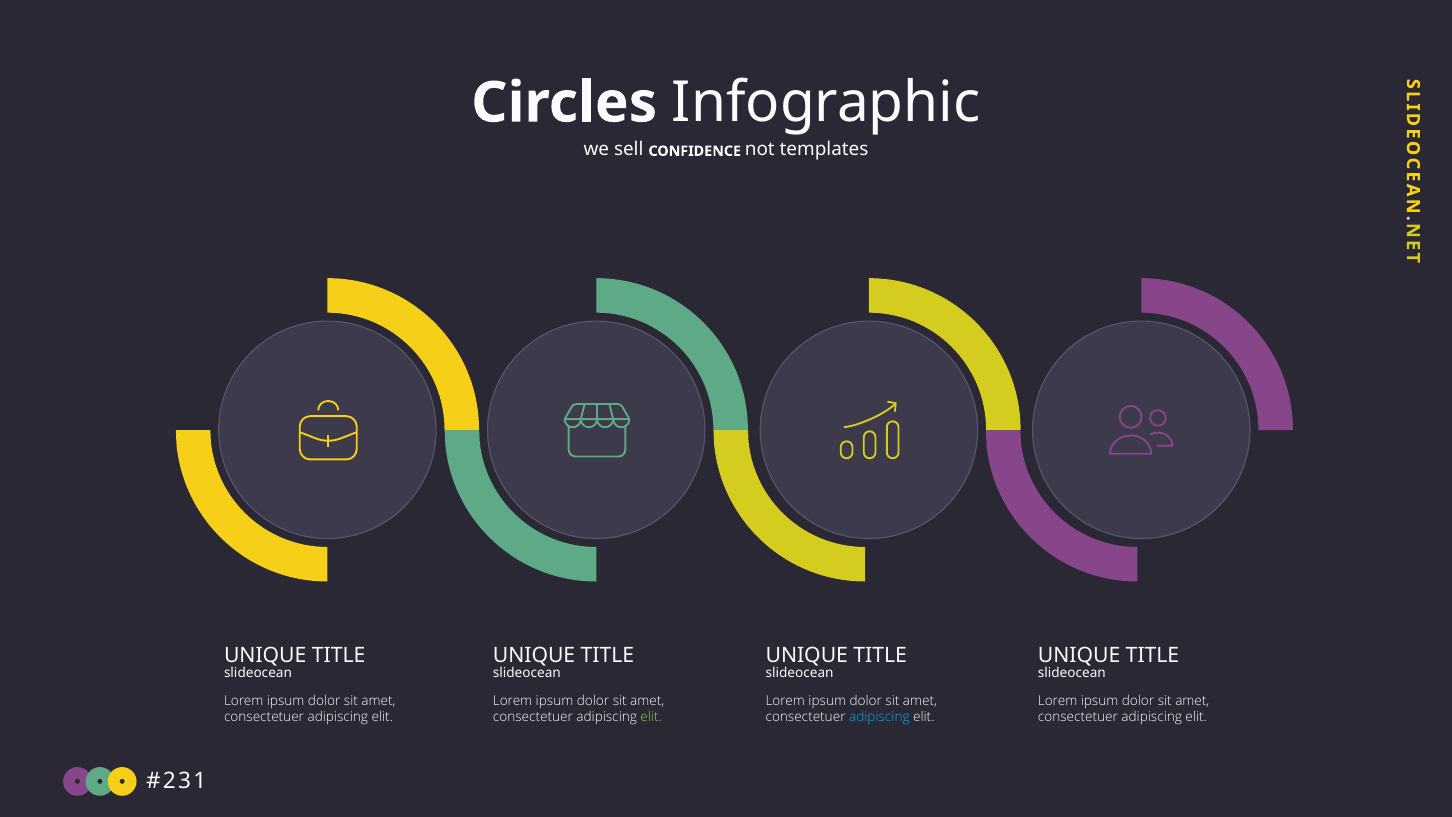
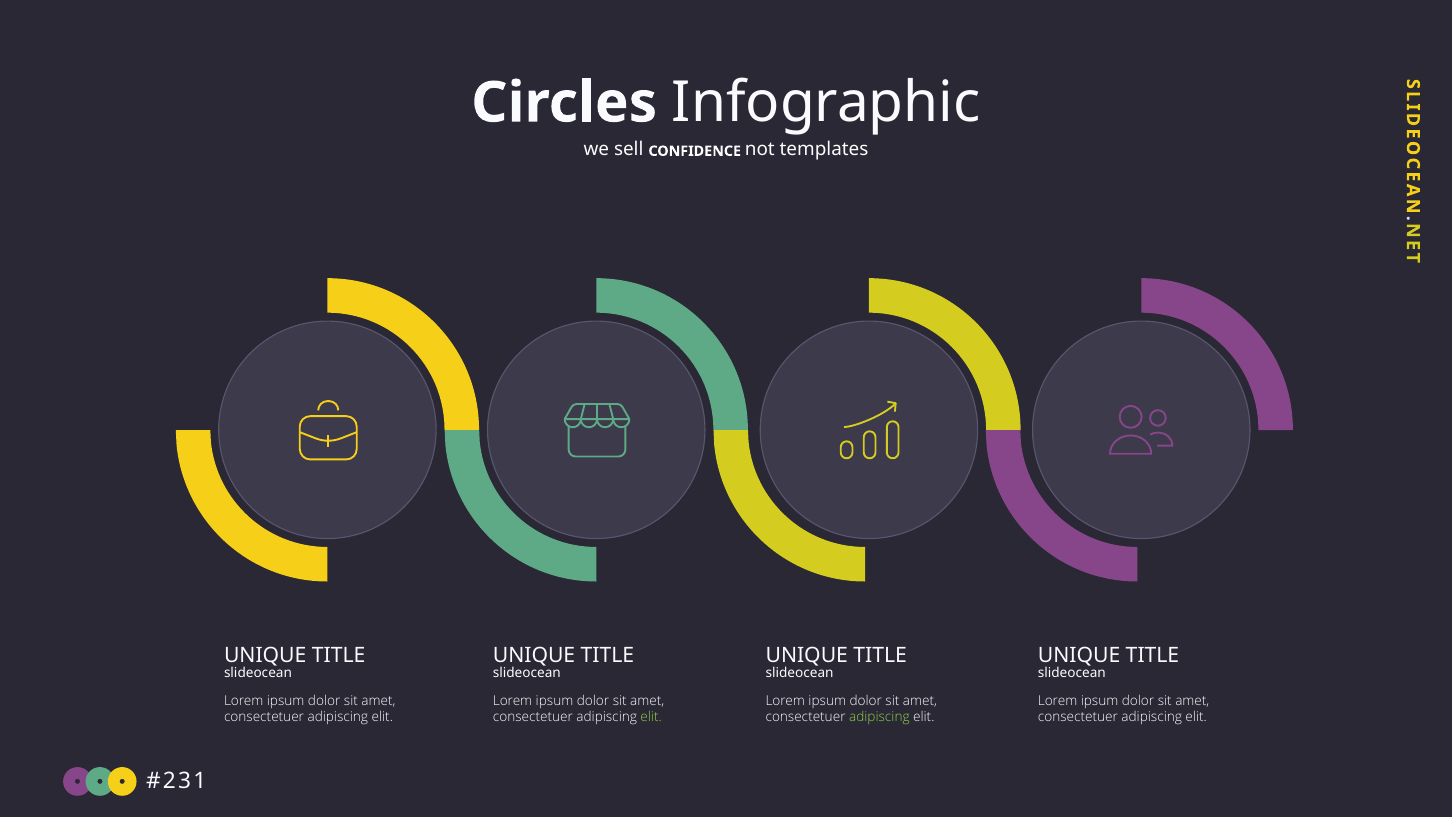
adipiscing colour: light blue -> light green (879, 717)
